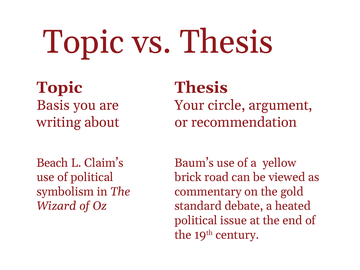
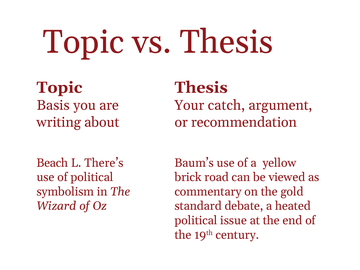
circle: circle -> catch (227, 105)
Claim’s: Claim’s -> There’s (104, 163)
